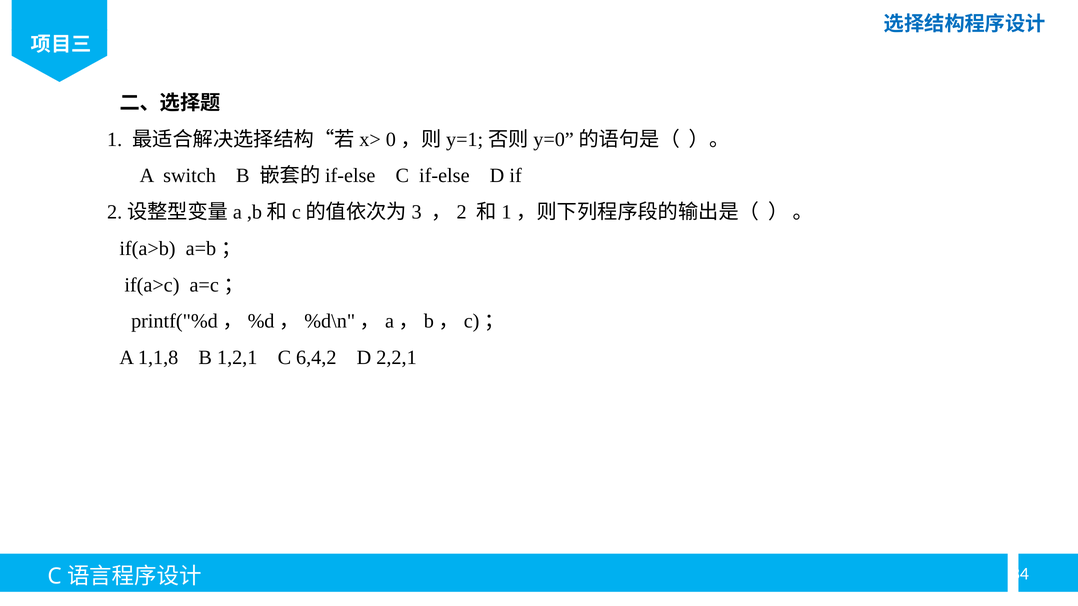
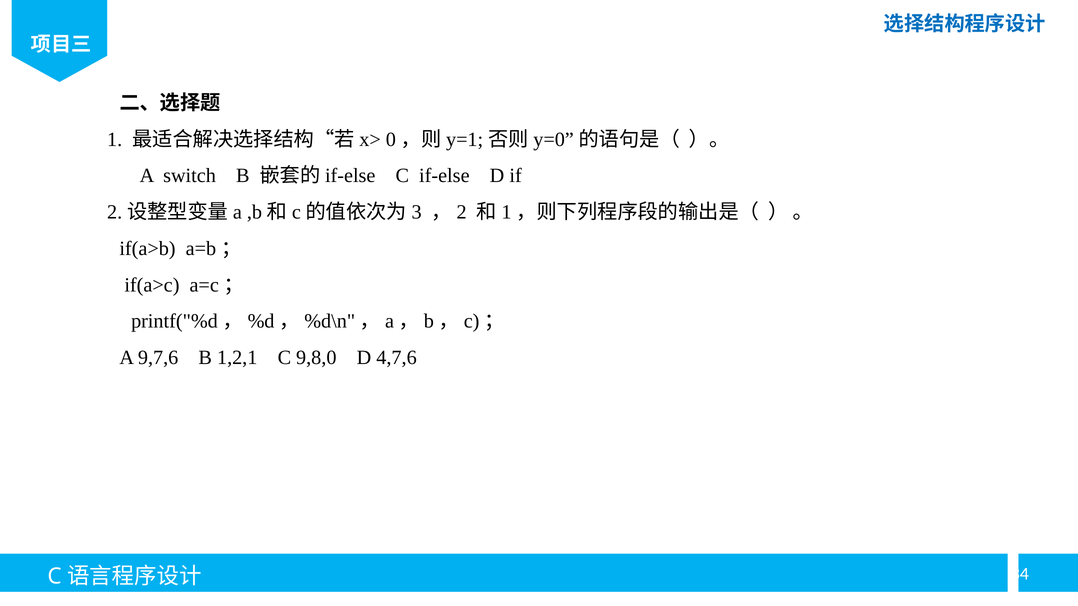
1,1,8: 1,1,8 -> 9,7,6 (158, 358)
6,4,2: 6,4,2 -> 9,8,0 (316, 358)
2,2,1: 2,2,1 -> 4,7,6 (397, 358)
